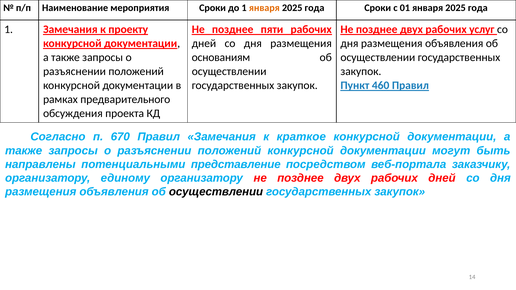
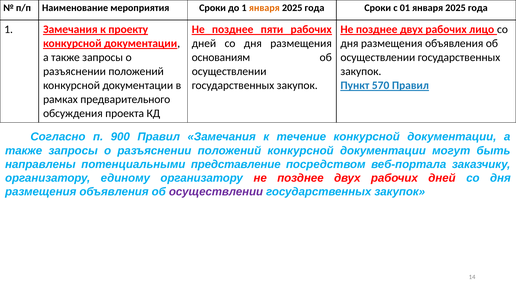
услуг: услуг -> лицо (482, 29)
460: 460 -> 570 (381, 86)
670: 670 -> 900 (120, 137)
краткое: краткое -> течение (301, 137)
осуществлении colour: black -> purple (216, 192)
